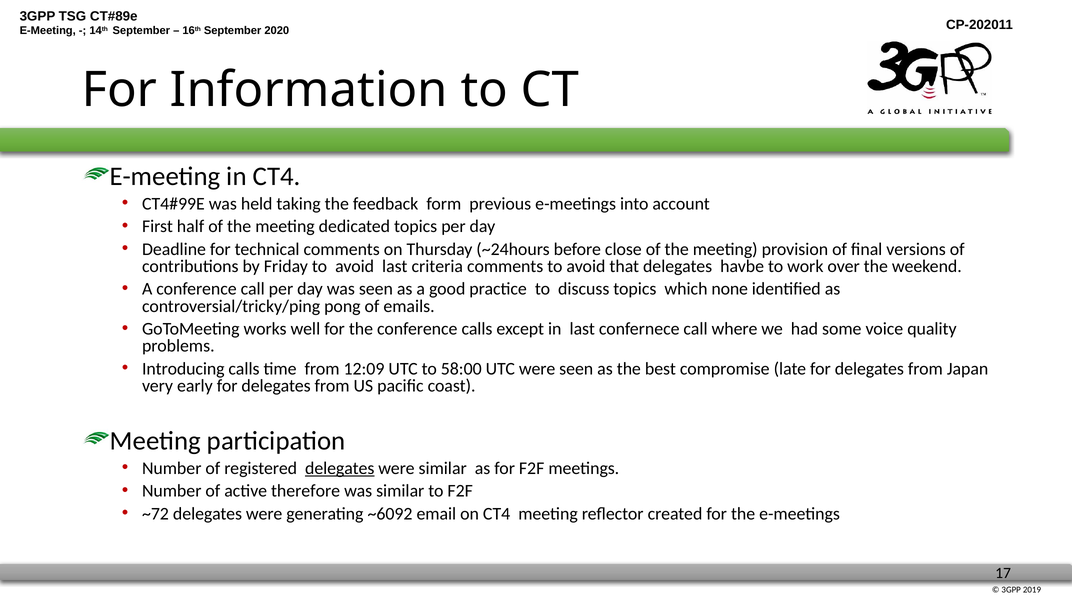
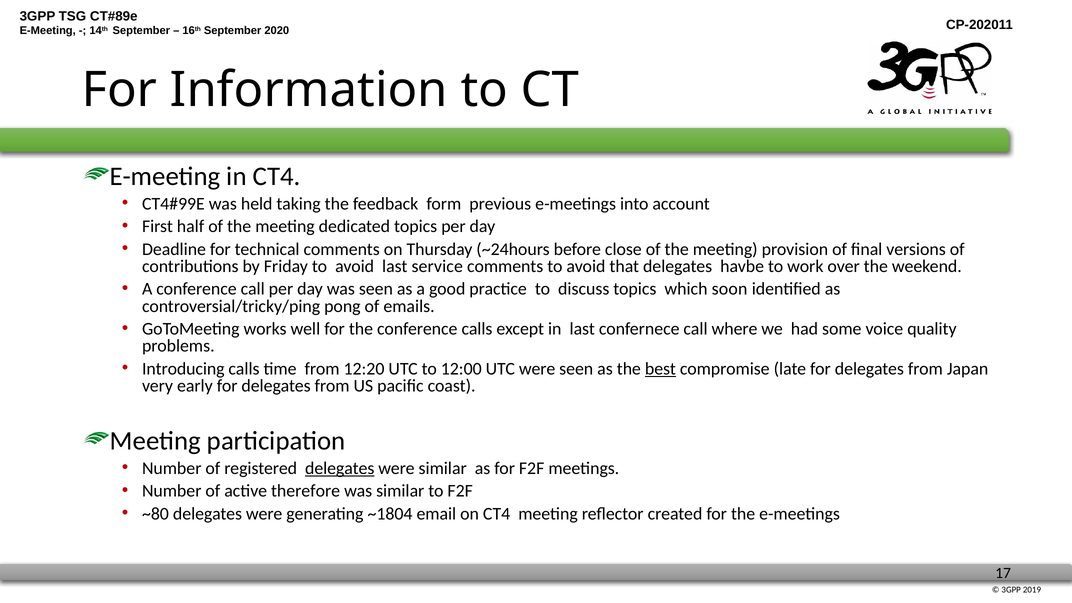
criteria: criteria -> service (437, 266)
none: none -> soon (730, 289)
12:09: 12:09 -> 12:20 (364, 369)
58:00: 58:00 -> 12:00 (461, 369)
best underline: none -> present (660, 369)
~72: ~72 -> ~80 (155, 514)
~6092: ~6092 -> ~1804 (390, 514)
